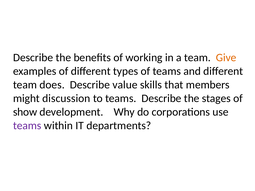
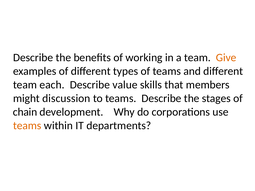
does: does -> each (52, 85)
show: show -> chain (25, 112)
teams colour: purple -> orange (27, 126)
